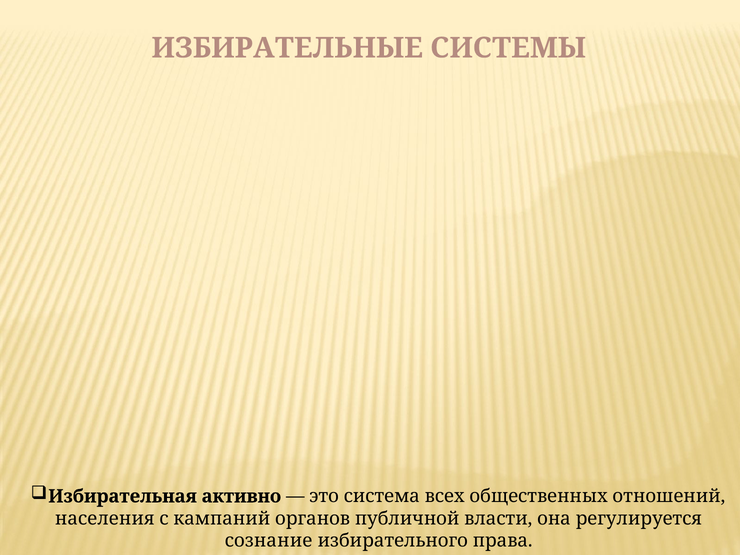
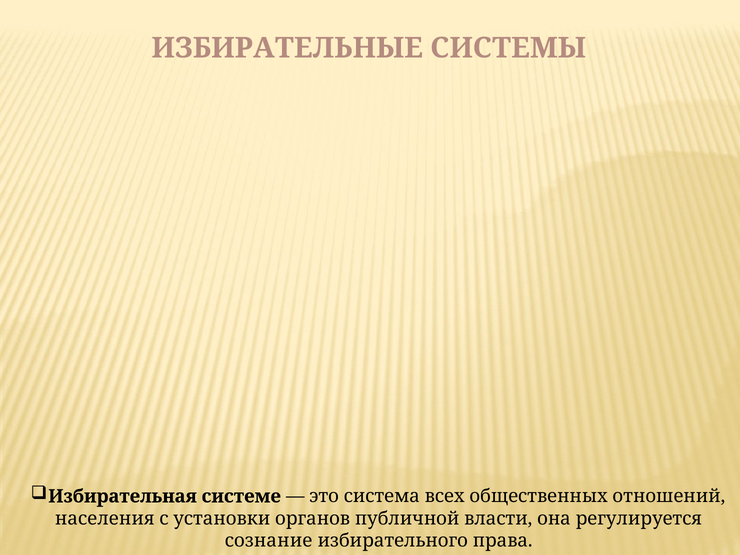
активно: активно -> системе (241, 496)
кампаний: кампаний -> установки (222, 518)
